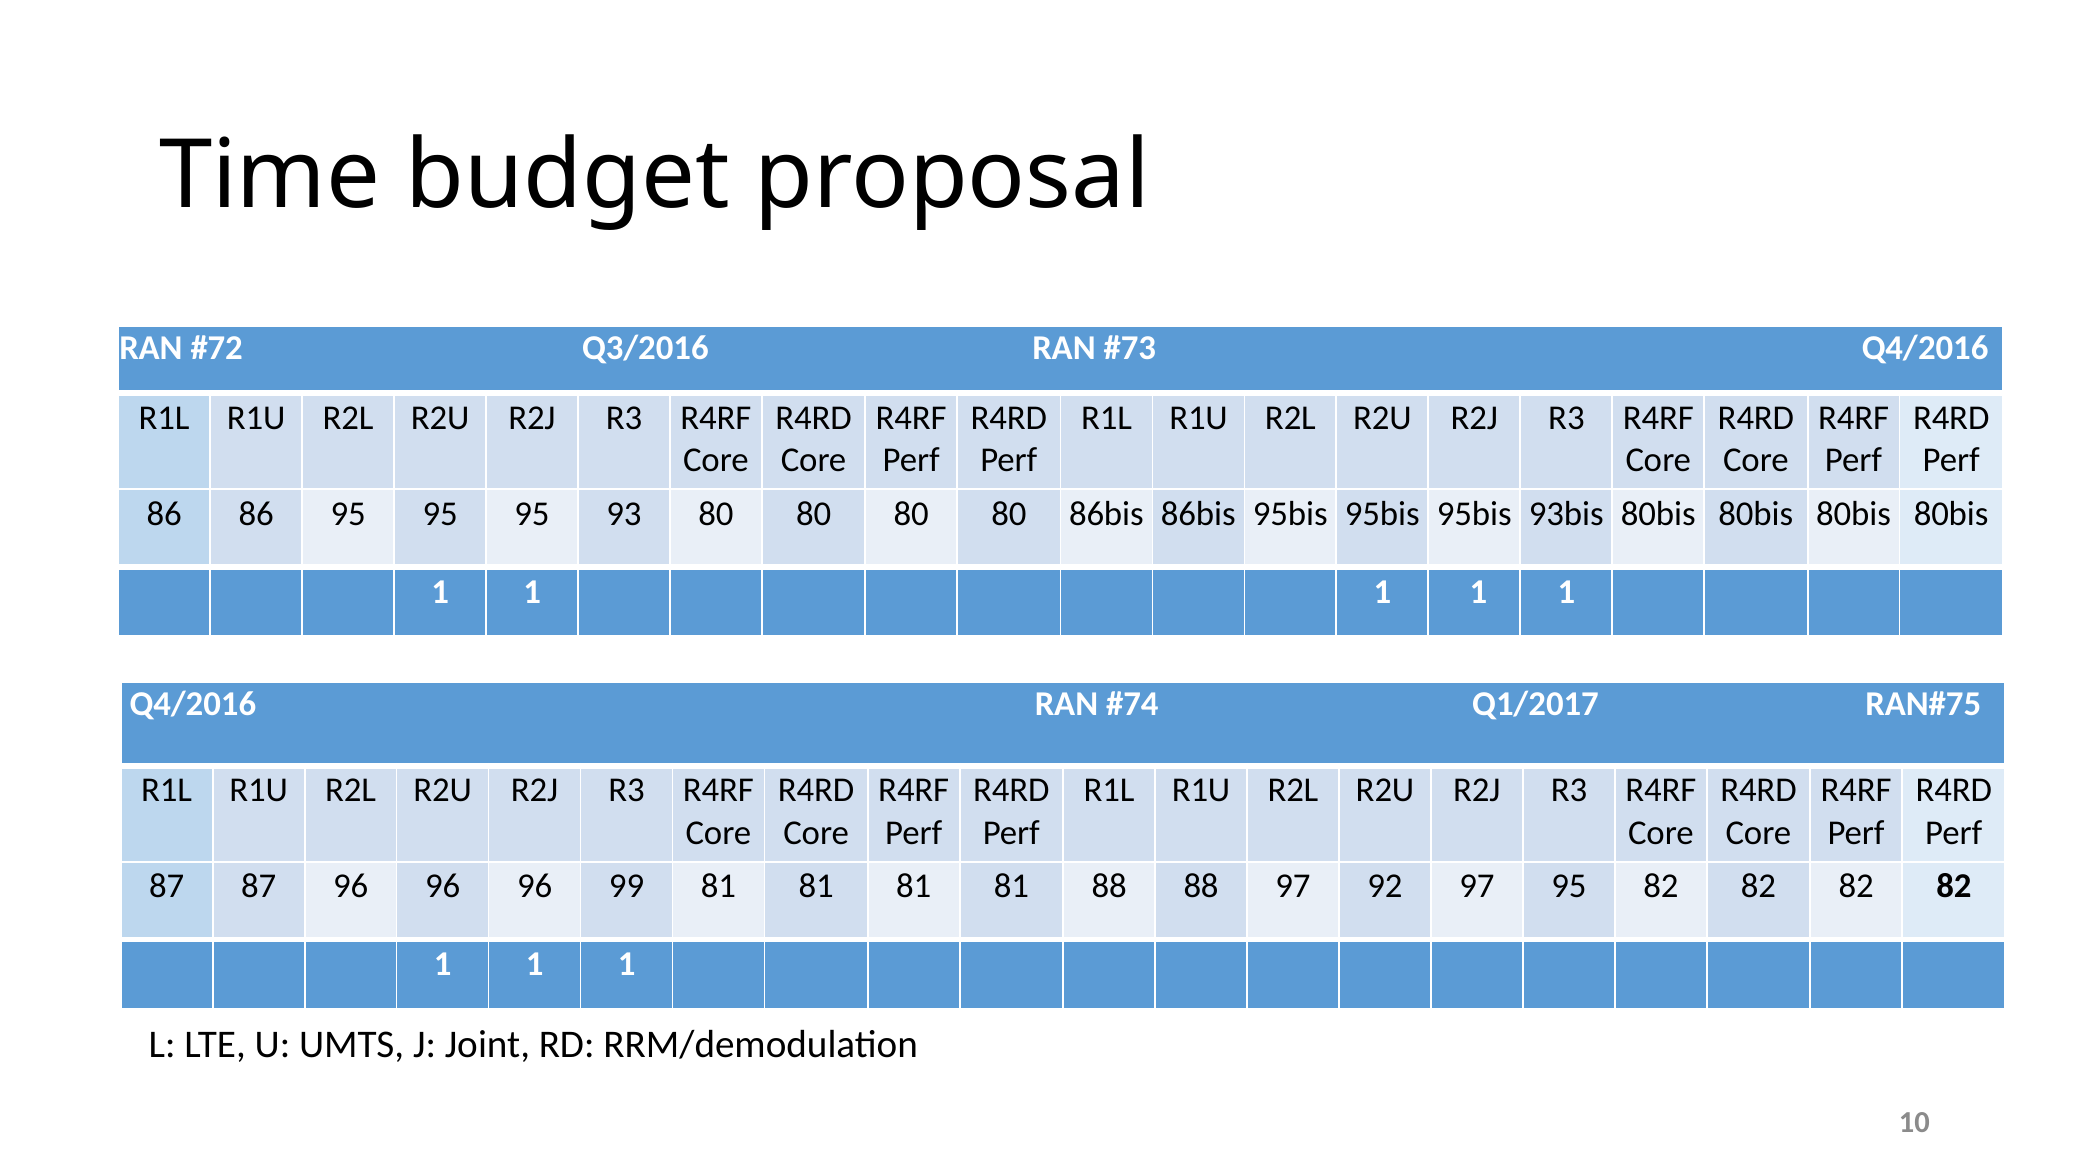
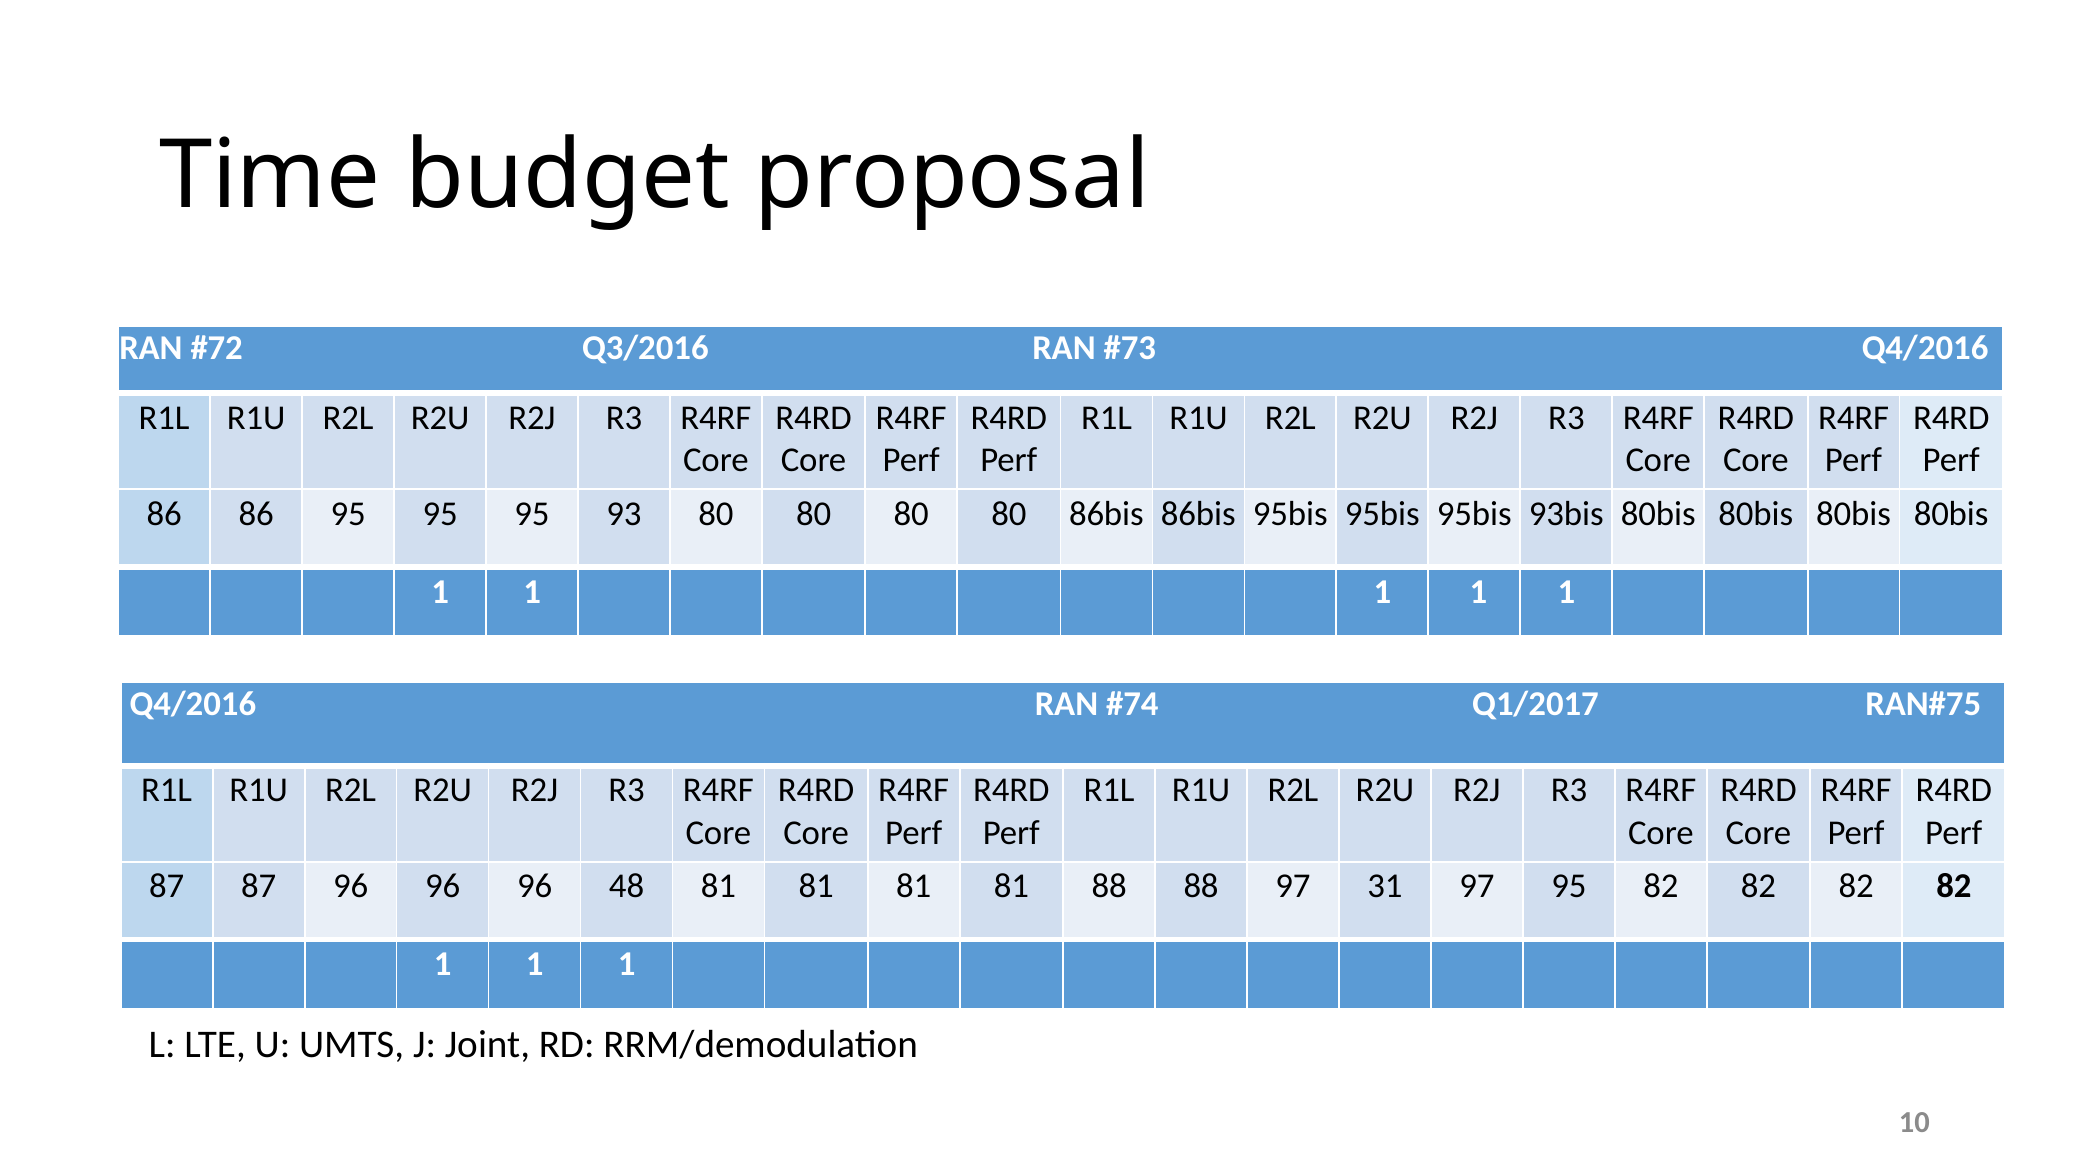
99: 99 -> 48 (627, 887)
92: 92 -> 31 (1385, 887)
